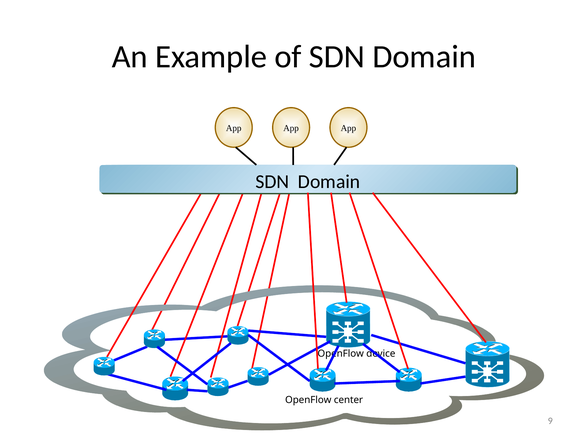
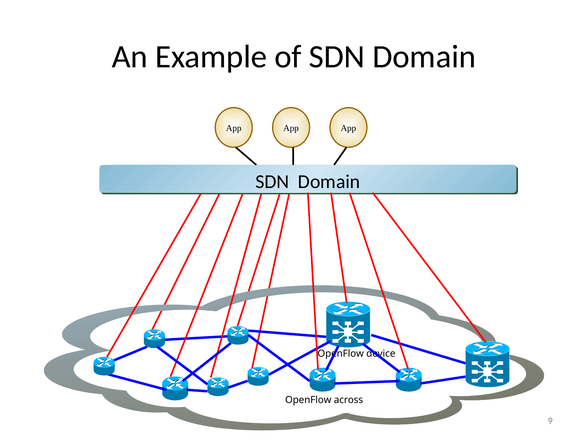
center: center -> across (348, 400)
